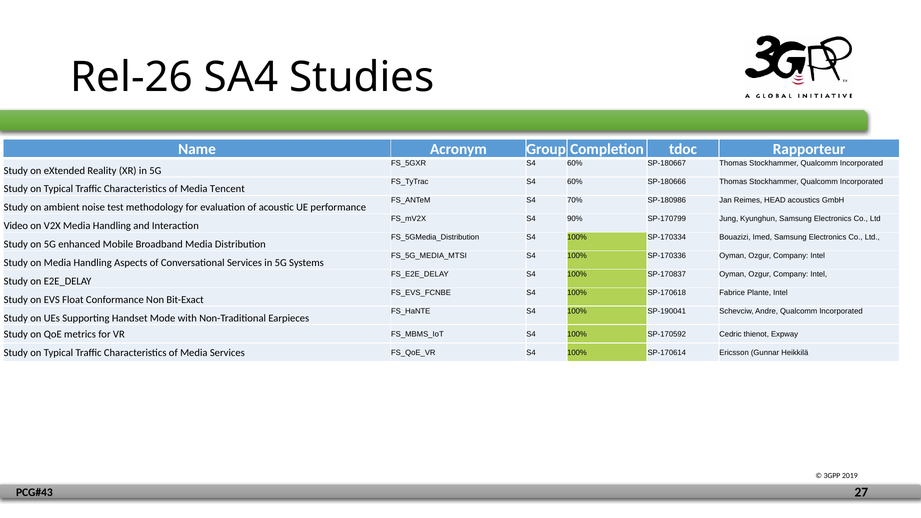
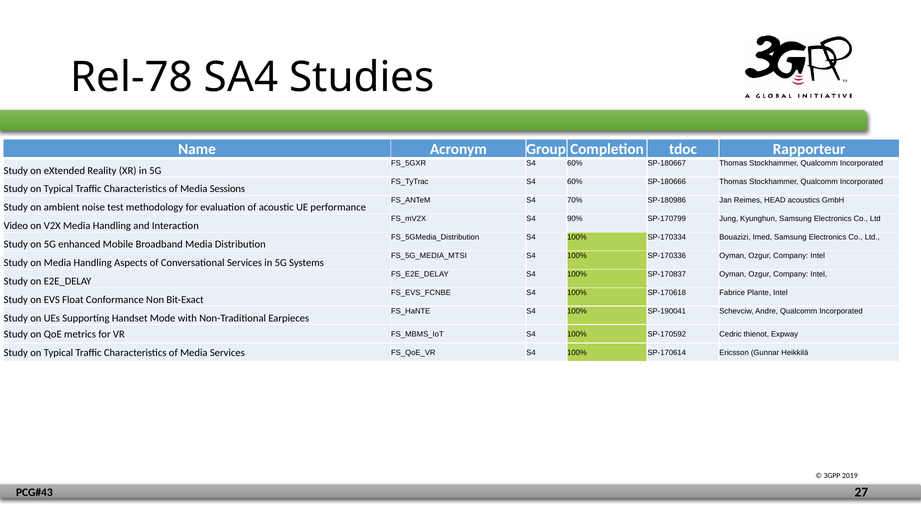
Rel-26: Rel-26 -> Rel-78 (132, 77)
Tencent: Tencent -> Sessions (227, 189)
